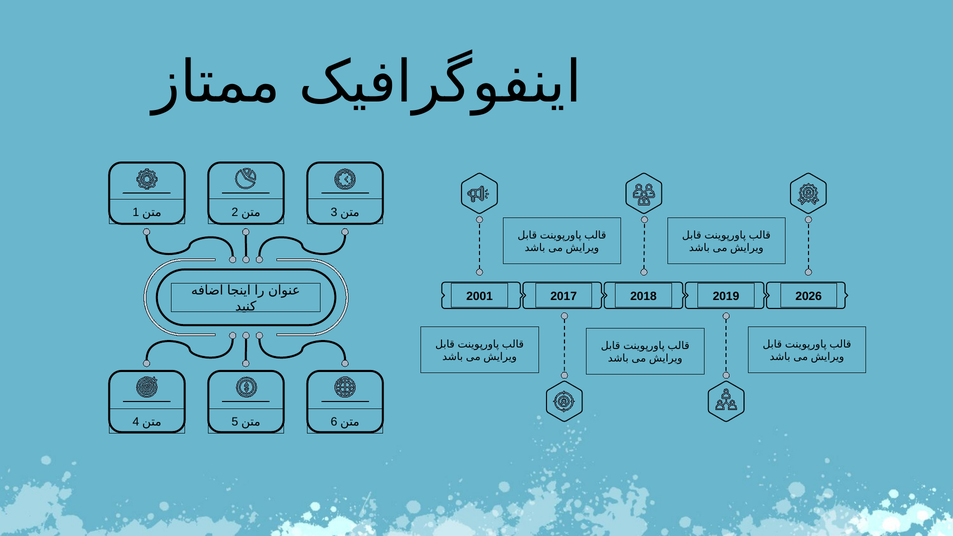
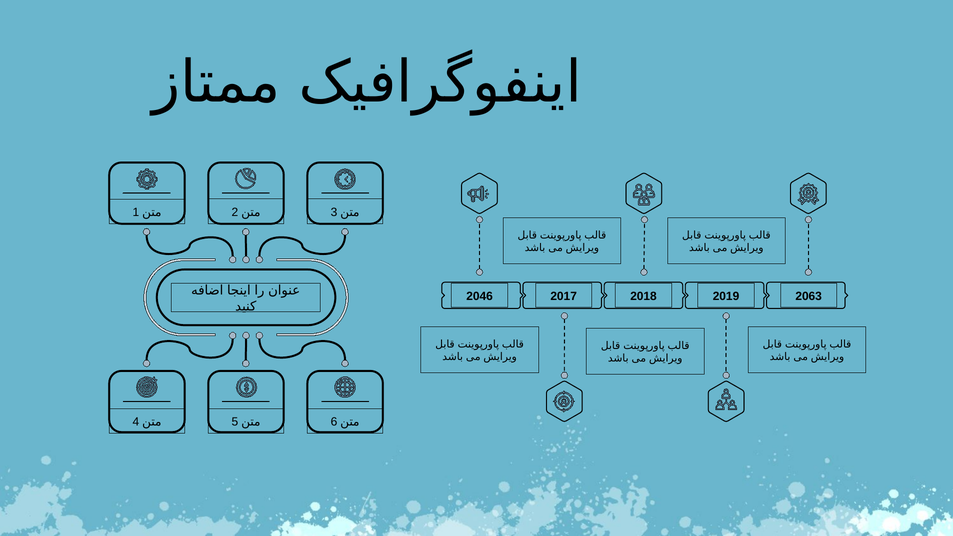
2001: 2001 -> 2046 (480, 296)
2026: 2026 -> 2063 (809, 296)
